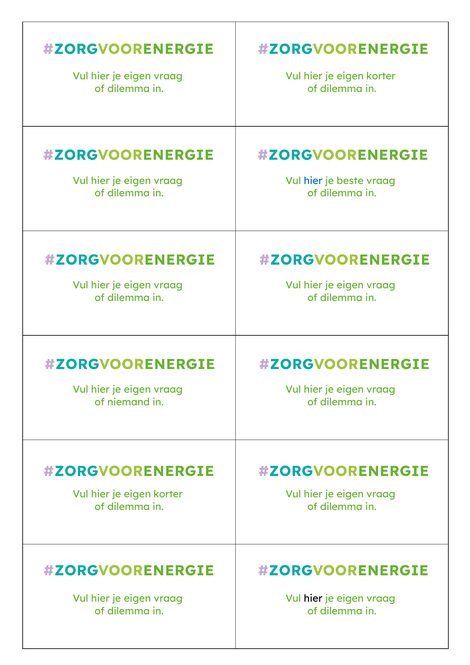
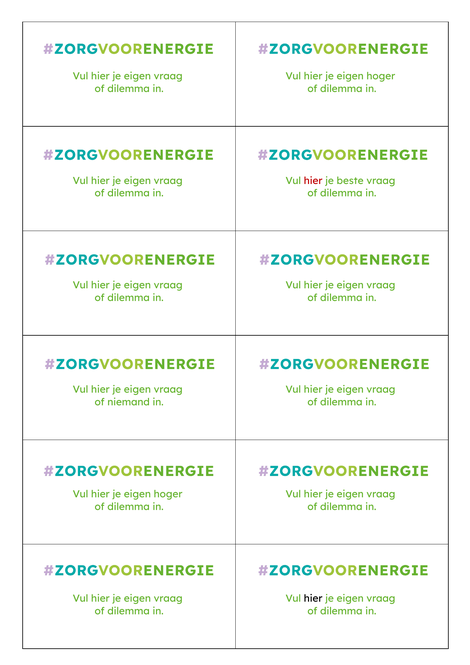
korter: korter -> hoger (381, 76)
hier colour: blue -> red (313, 181)
korter: korter -> hoger (168, 494)
